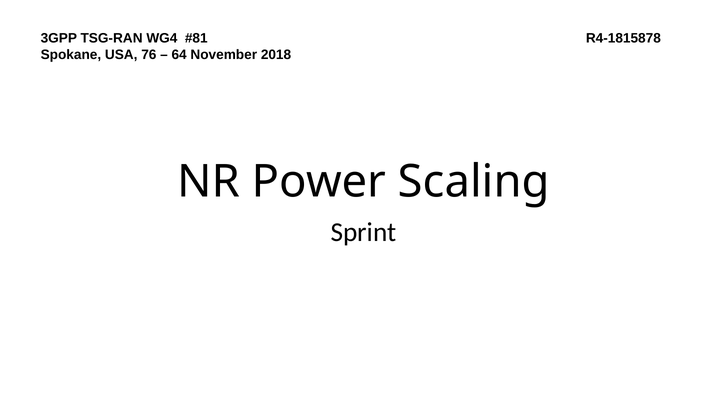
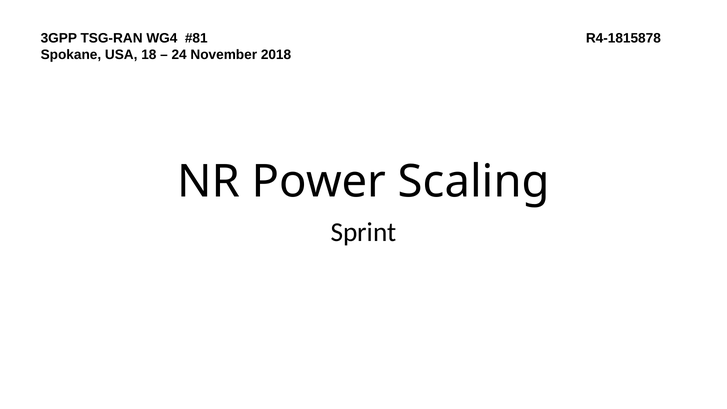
76: 76 -> 18 (149, 55)
64: 64 -> 24 (179, 55)
